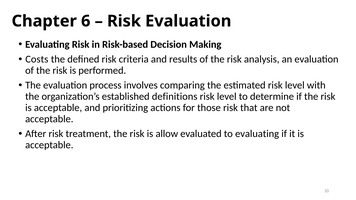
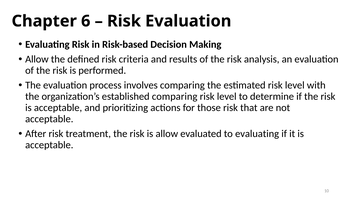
Costs: Costs -> Allow (37, 59)
established definitions: definitions -> comparing (175, 97)
